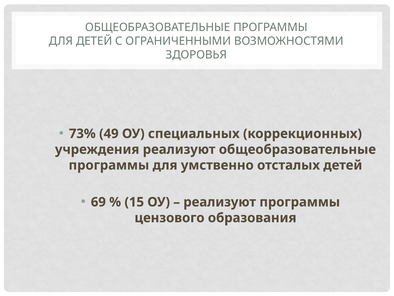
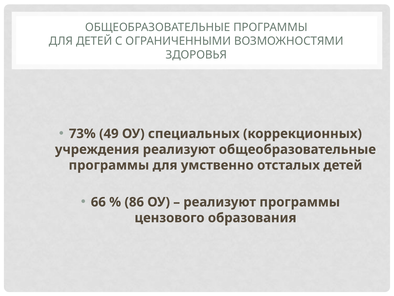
69: 69 -> 66 (98, 202)
15: 15 -> 86 (134, 202)
